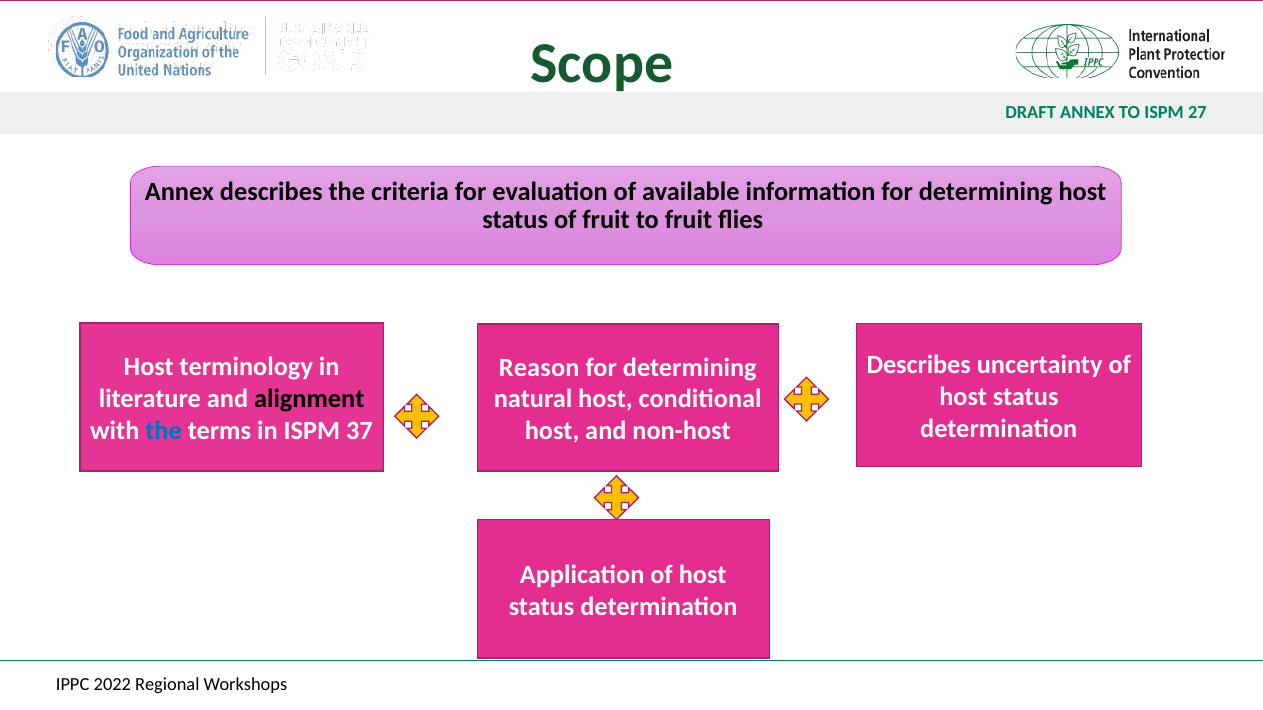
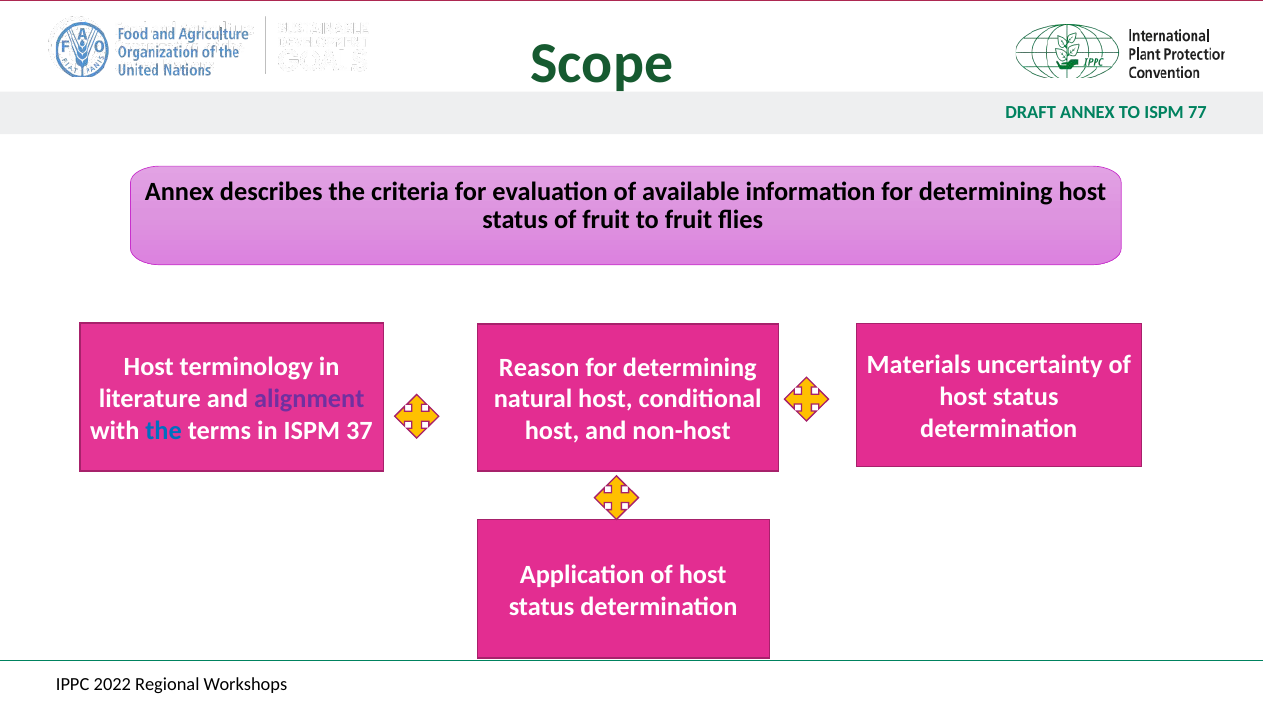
27: 27 -> 77 (1197, 113)
Describes: Describes -> Materials (919, 365)
alignment colour: black -> purple (309, 399)
